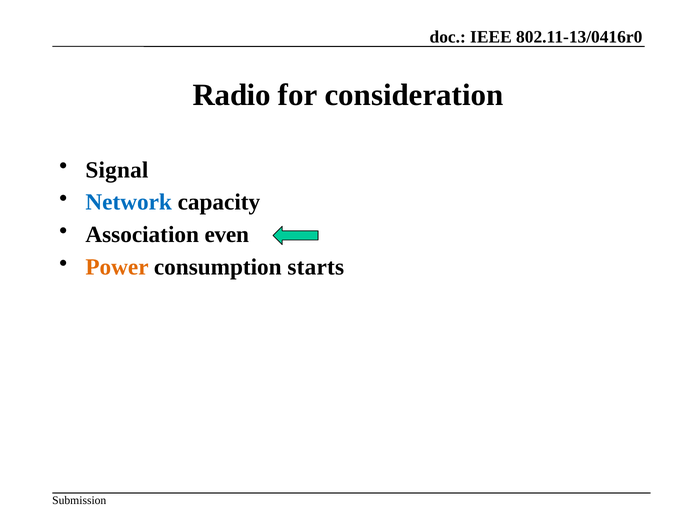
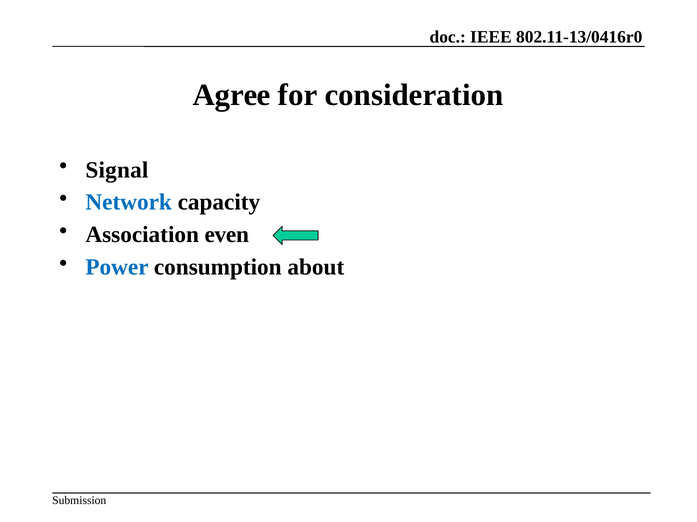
Radio: Radio -> Agree (232, 95)
Power colour: orange -> blue (117, 268)
starts: starts -> about (316, 268)
